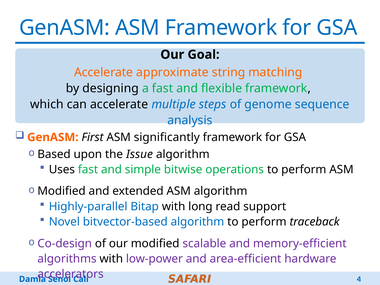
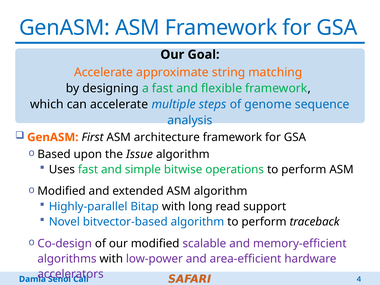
significantly: significantly -> architecture (167, 137)
